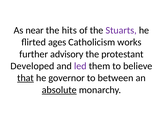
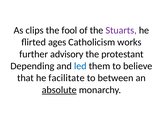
near: near -> clips (35, 30)
hits: hits -> fool (69, 30)
Developed: Developed -> Depending (32, 66)
led colour: purple -> blue (80, 66)
that underline: present -> none (26, 78)
governor: governor -> facilitate (67, 78)
